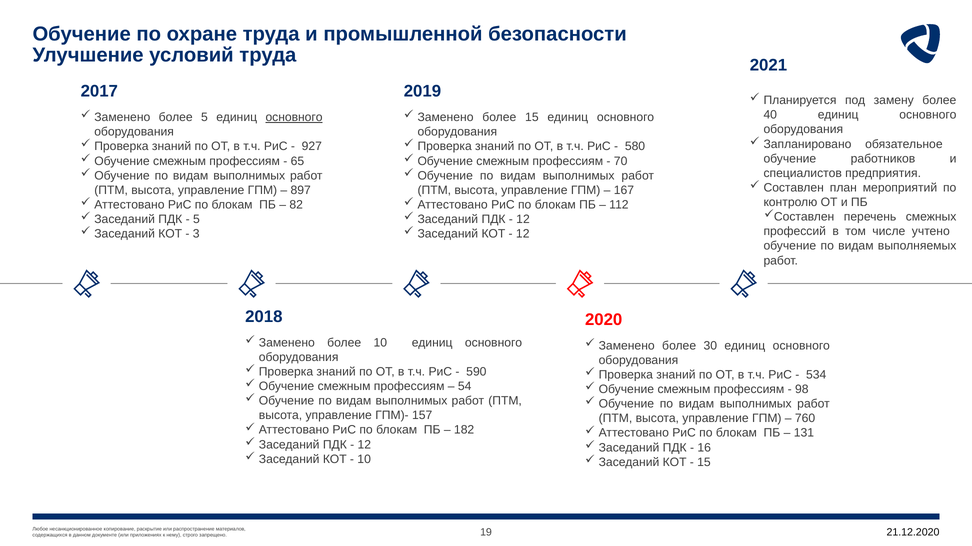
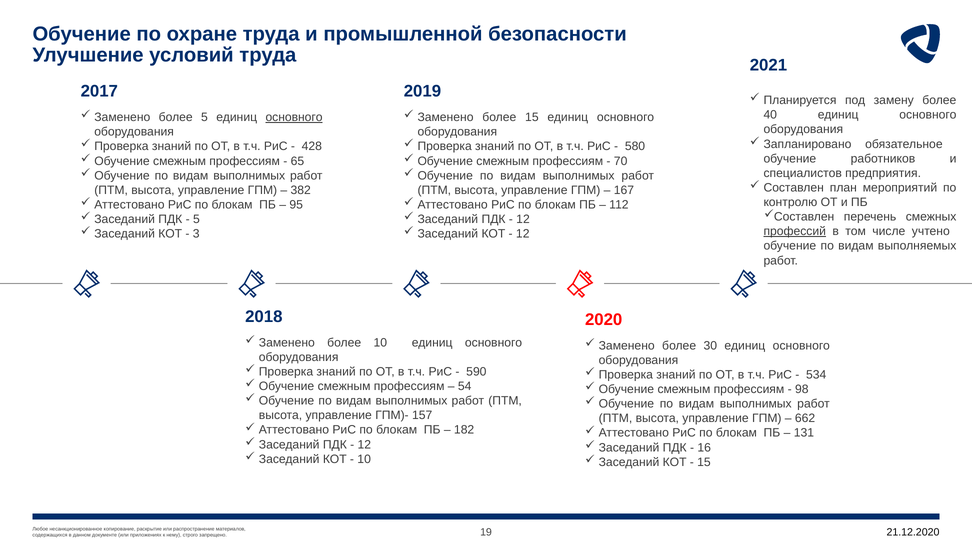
927: 927 -> 428 (312, 147)
897: 897 -> 382 (301, 190)
82: 82 -> 95 (296, 205)
профессий underline: none -> present (795, 232)
760: 760 -> 662 (805, 419)
